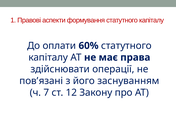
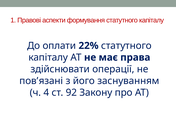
60%: 60% -> 22% (89, 46)
7: 7 -> 4 (46, 93)
12: 12 -> 92 (71, 93)
